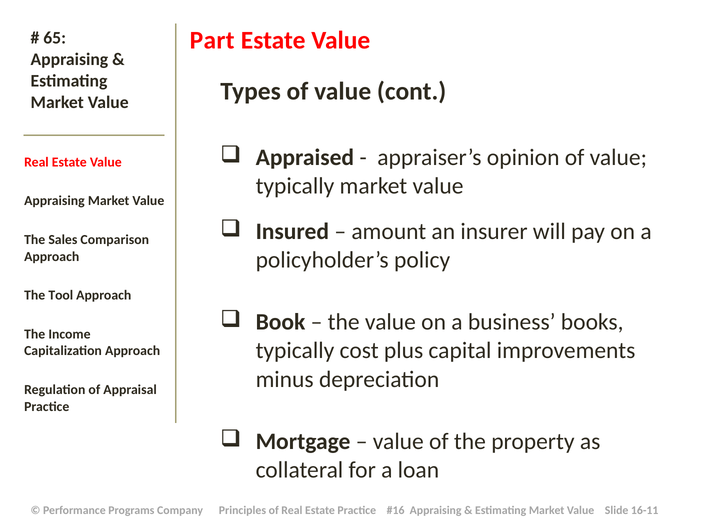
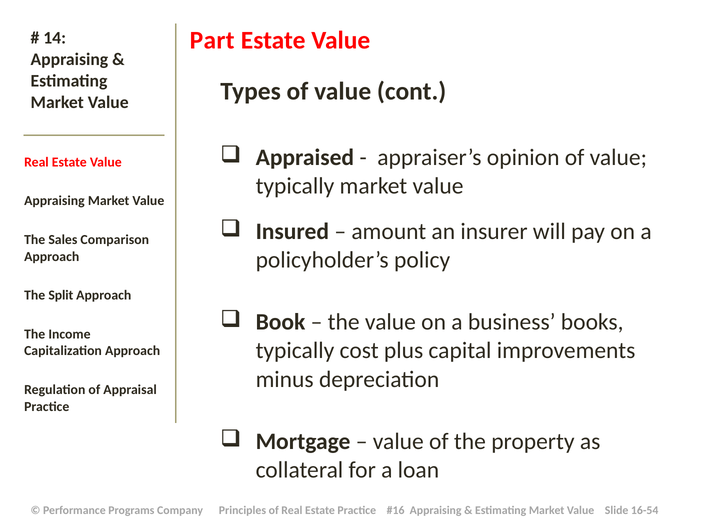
65: 65 -> 14 (55, 38)
Tool: Tool -> Split (61, 296)
16-11: 16-11 -> 16-54 (645, 511)
